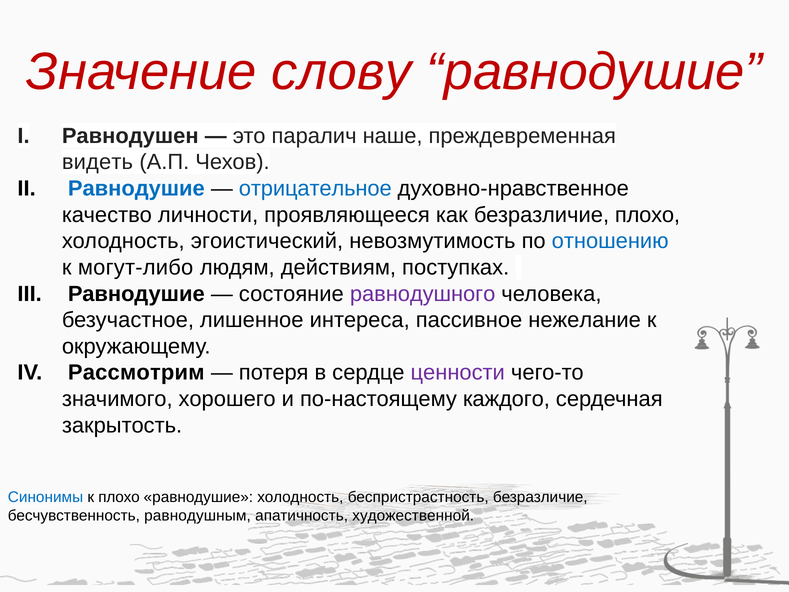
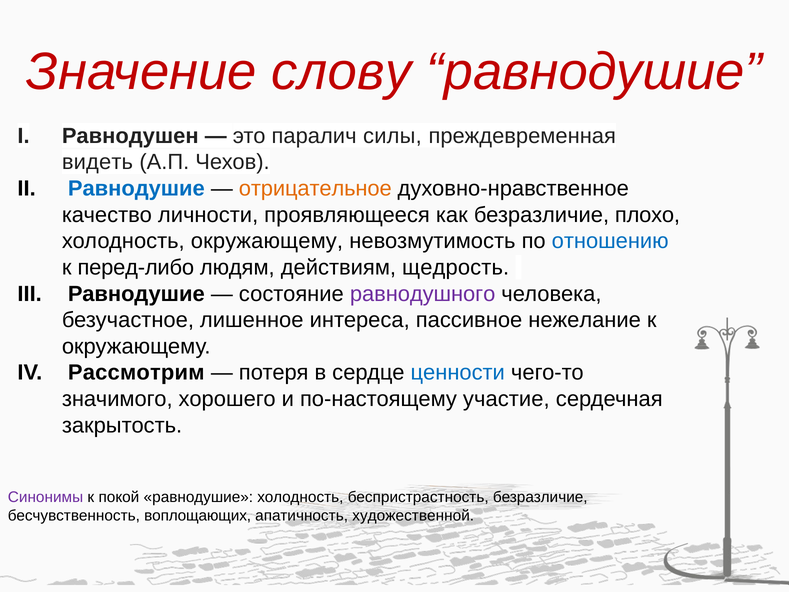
наше: наше -> силы (392, 136)
отрицательное colour: blue -> orange (315, 188)
холодность эгоистический: эгоистический -> окружающему (267, 241)
могут-либо: могут-либо -> перед-либо (136, 267)
поступках: поступках -> щедрость (456, 267)
ценности colour: purple -> blue (458, 373)
каждого: каждого -> участие (506, 399)
Синонимы colour: blue -> purple (46, 497)
к плохо: плохо -> покой (119, 497)
равнодушным: равнодушным -> воплощающих (198, 515)
